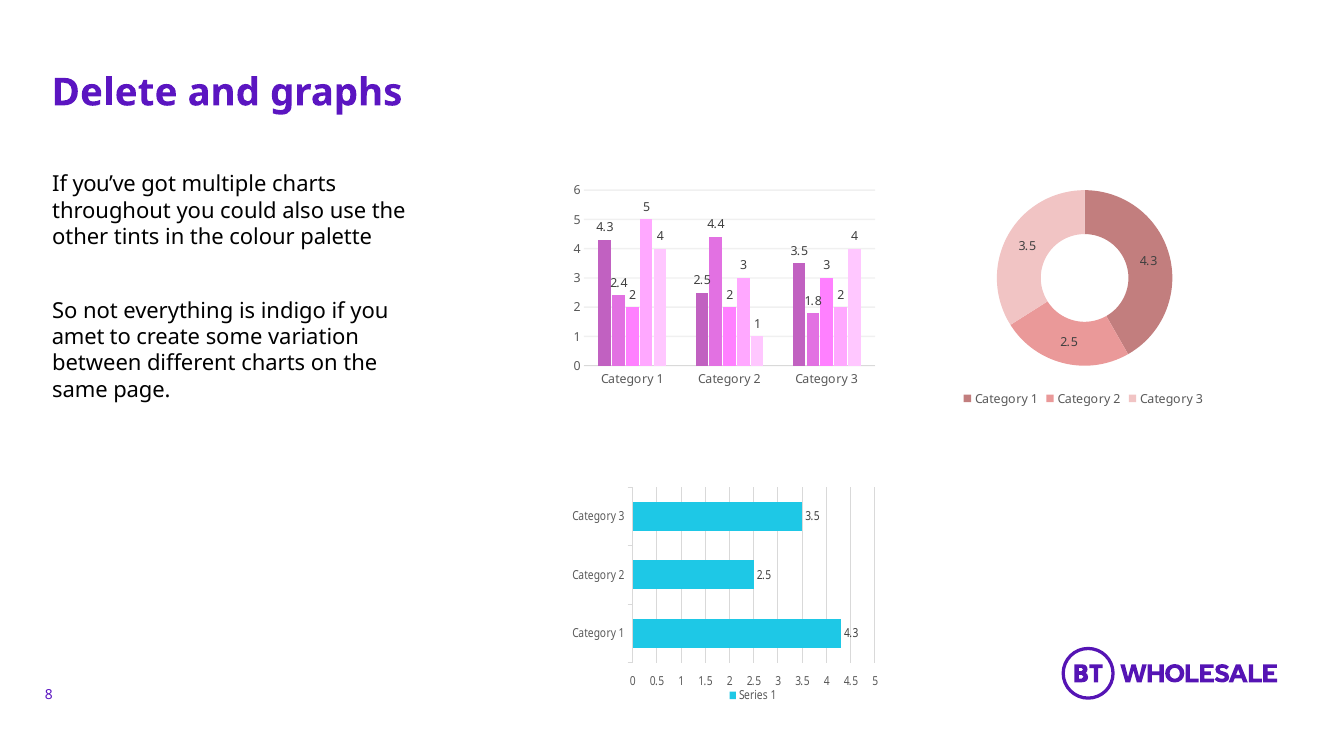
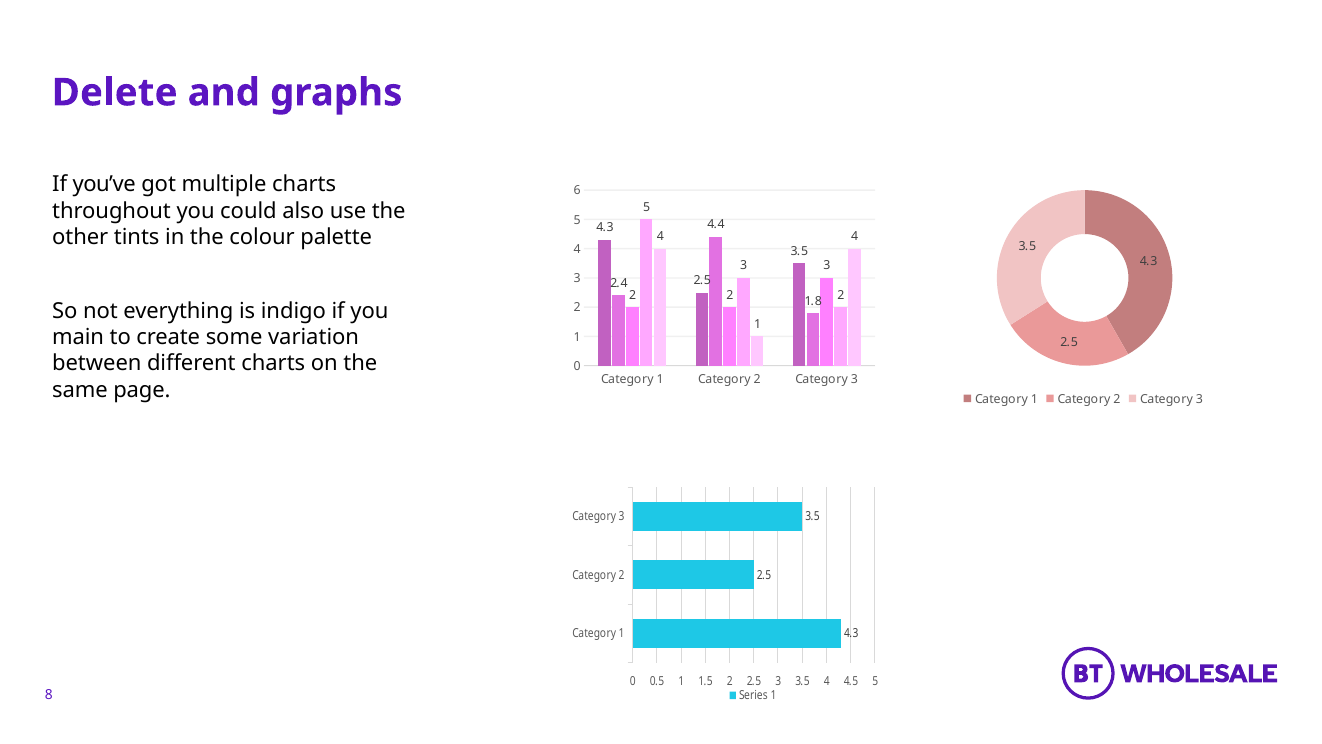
amet: amet -> main (78, 337)
